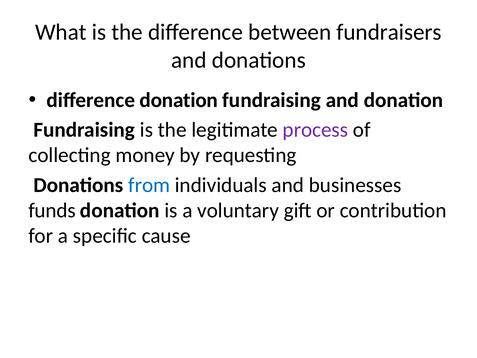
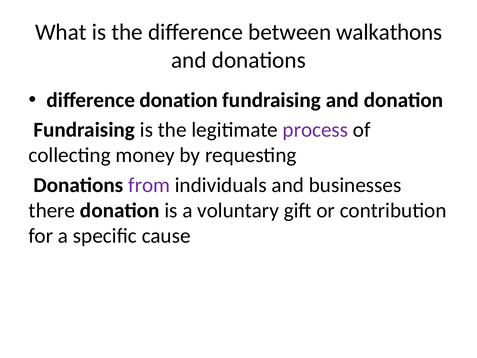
fundraisers: fundraisers -> walkathons (389, 32)
from colour: blue -> purple (149, 185)
funds: funds -> there (52, 210)
